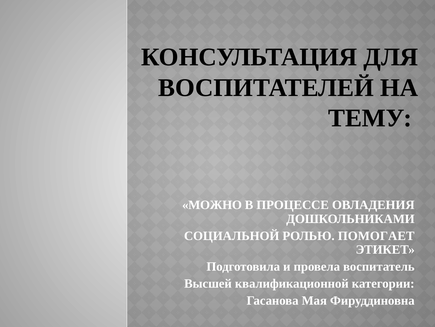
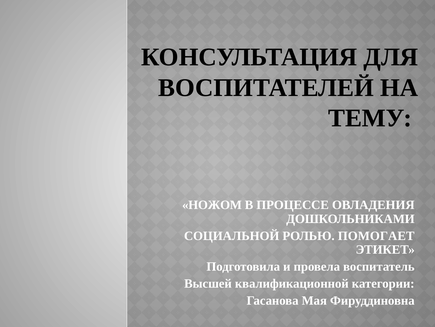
МОЖНО: МОЖНО -> НОЖОМ (212, 205)
